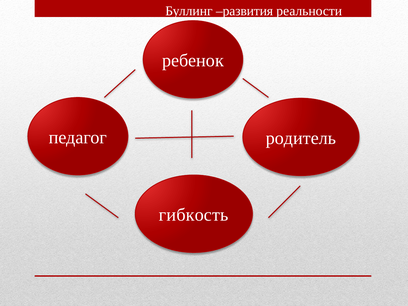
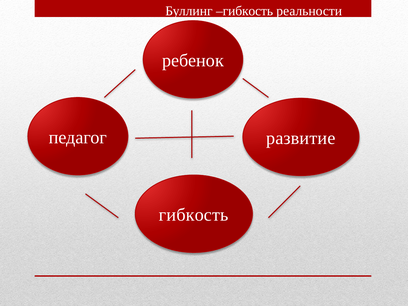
развития: развития -> гибкость (245, 11)
родитель: родитель -> развитие (301, 138)
